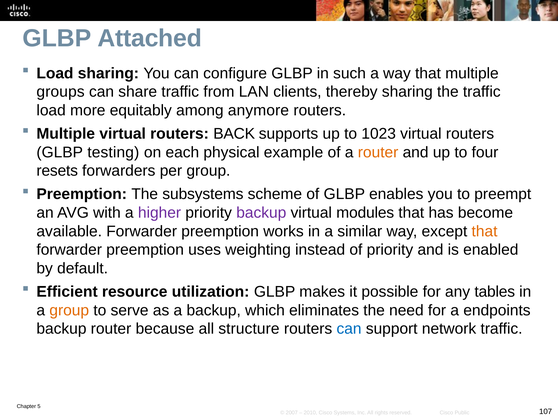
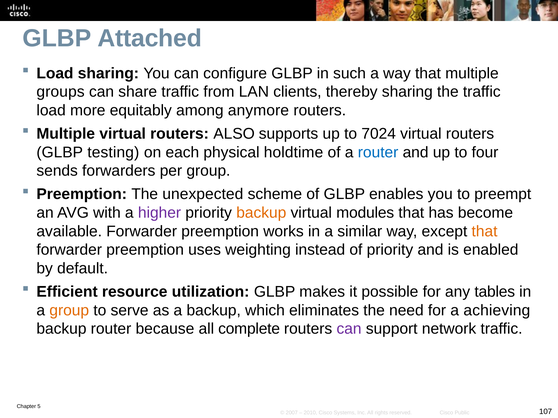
BACK: BACK -> ALSO (234, 134)
1023: 1023 -> 7024 (379, 134)
example: example -> holdtime (294, 152)
router colour: orange -> blue (378, 152)
resets: resets -> sends (57, 171)
subsystems: subsystems -> unexpected (203, 194)
backup colour: purple -> orange (261, 213)
endpoints: endpoints -> achieving (497, 311)
structure: structure -> complete (249, 329)
can colour: blue -> purple (349, 329)
